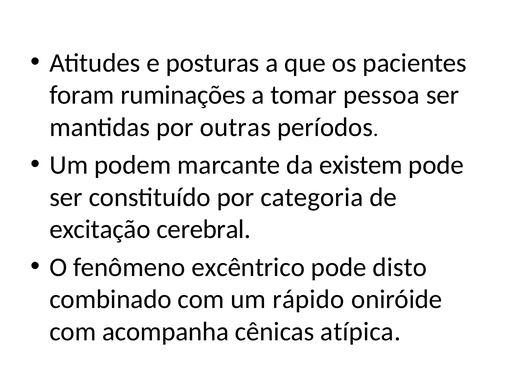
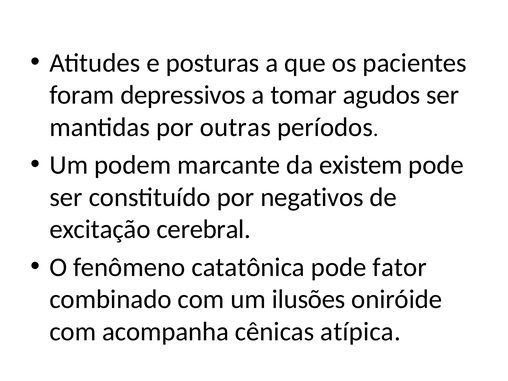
ruminações: ruminações -> depressivos (183, 95)
pessoa: pessoa -> agudos (382, 95)
categoria: categoria -> negativos (312, 197)
excêntrico: excêntrico -> catatônica (248, 267)
disto: disto -> fator (400, 267)
rápido: rápido -> ilusões (309, 299)
